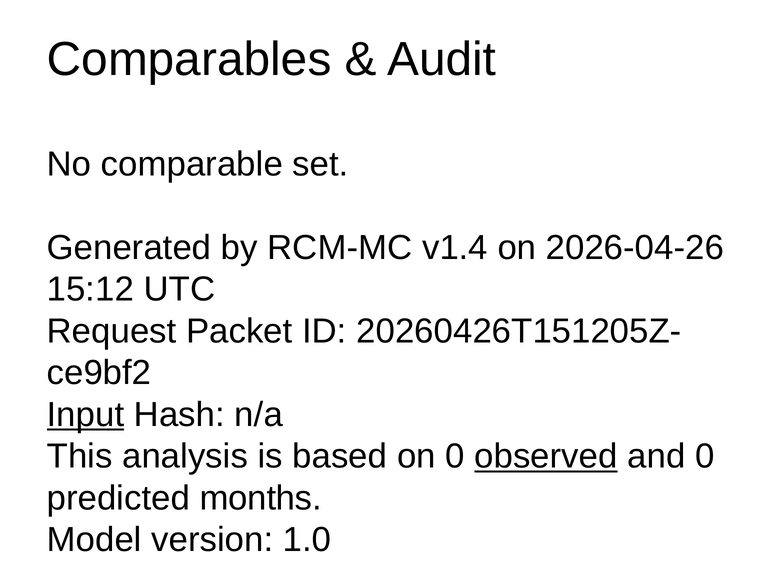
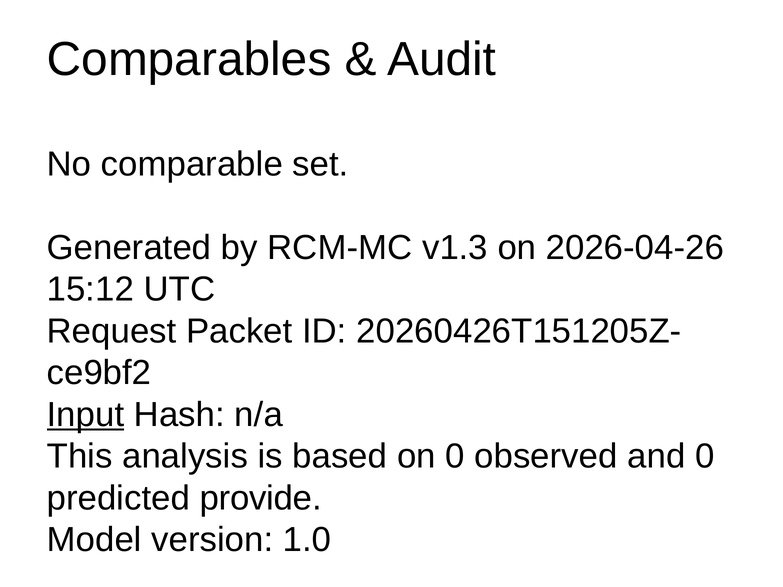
v1.4: v1.4 -> v1.3 (455, 248)
observed underline: present -> none (546, 457)
months: months -> provide (261, 498)
